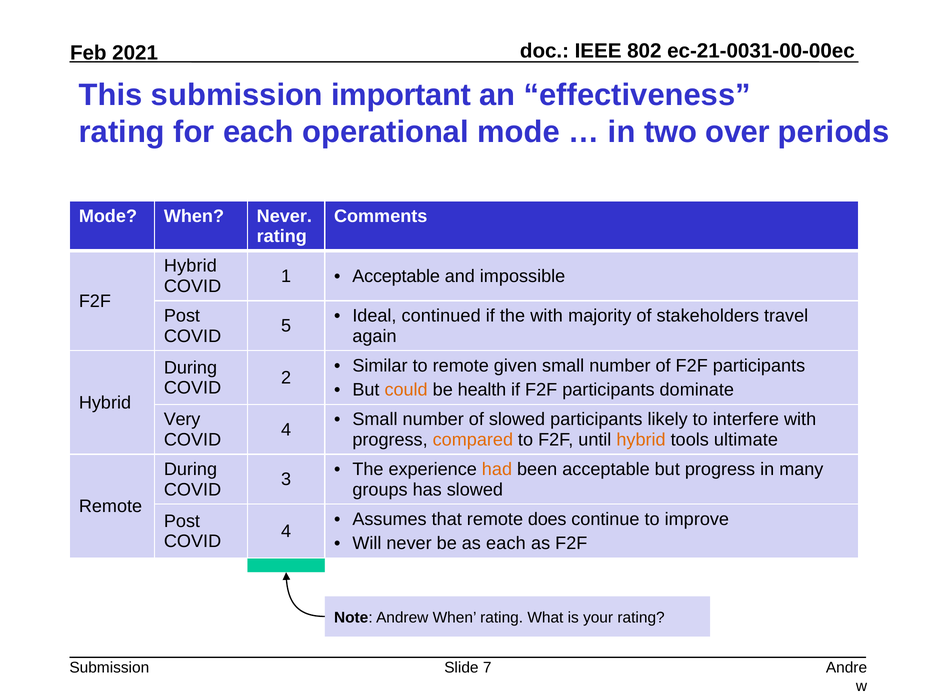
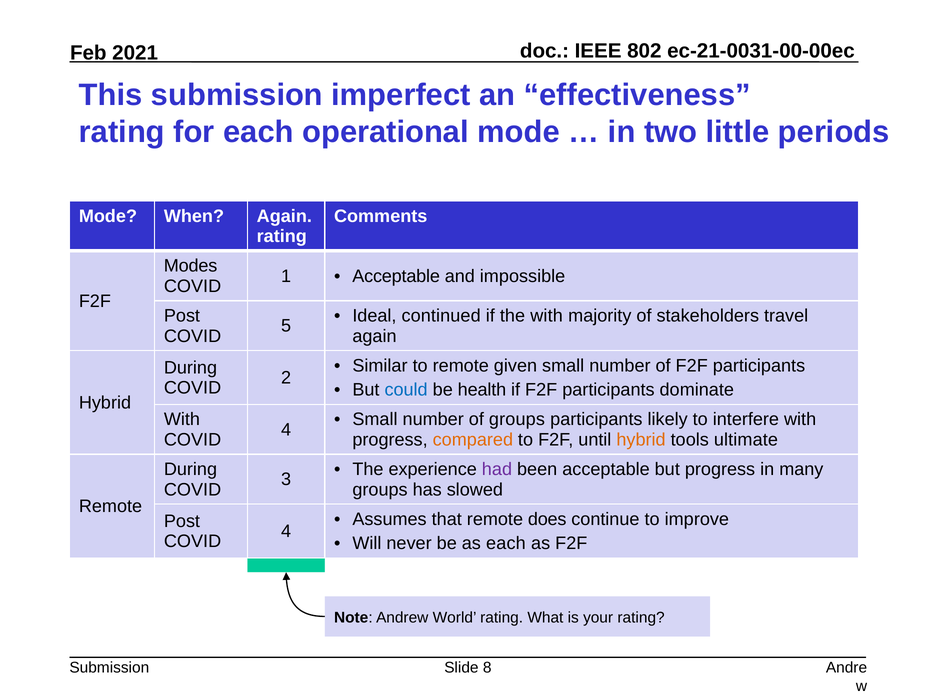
important: important -> imperfect (401, 95)
over: over -> little (738, 132)
When Never: Never -> Again (284, 216)
Hybrid: Hybrid -> Modes (191, 266)
could colour: orange -> blue (406, 390)
Very: Very -> With (182, 419)
of slowed: slowed -> groups (517, 419)
had colour: orange -> purple (497, 469)
Andrew When: When -> World (455, 618)
7: 7 -> 8 (487, 668)
